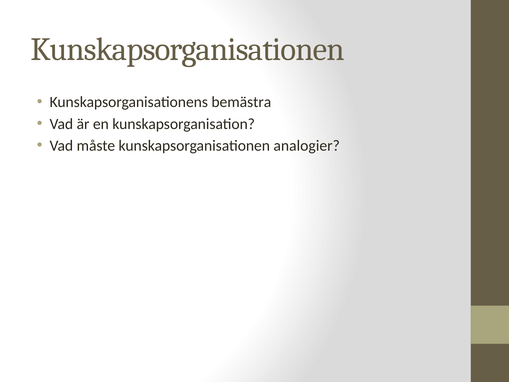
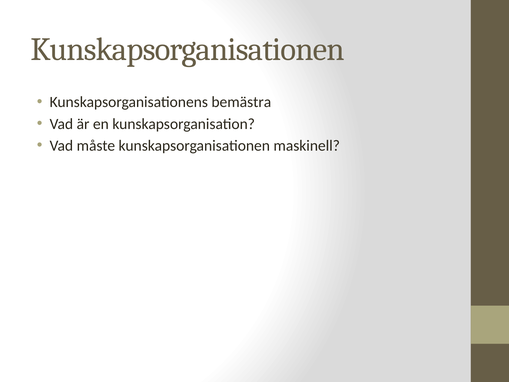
analogier: analogier -> maskinell (307, 146)
